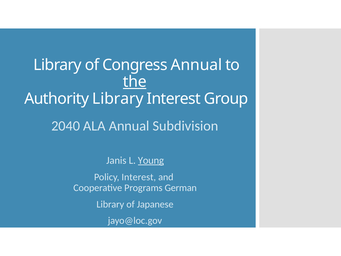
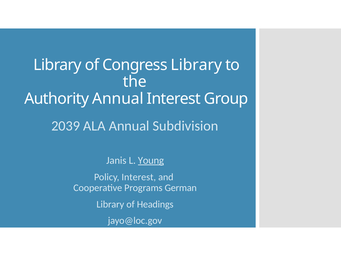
Congress Annual: Annual -> Library (196, 65)
the underline: present -> none (135, 82)
Authority Library: Library -> Annual (118, 99)
2040: 2040 -> 2039 (66, 126)
Japanese: Japanese -> Headings (155, 204)
